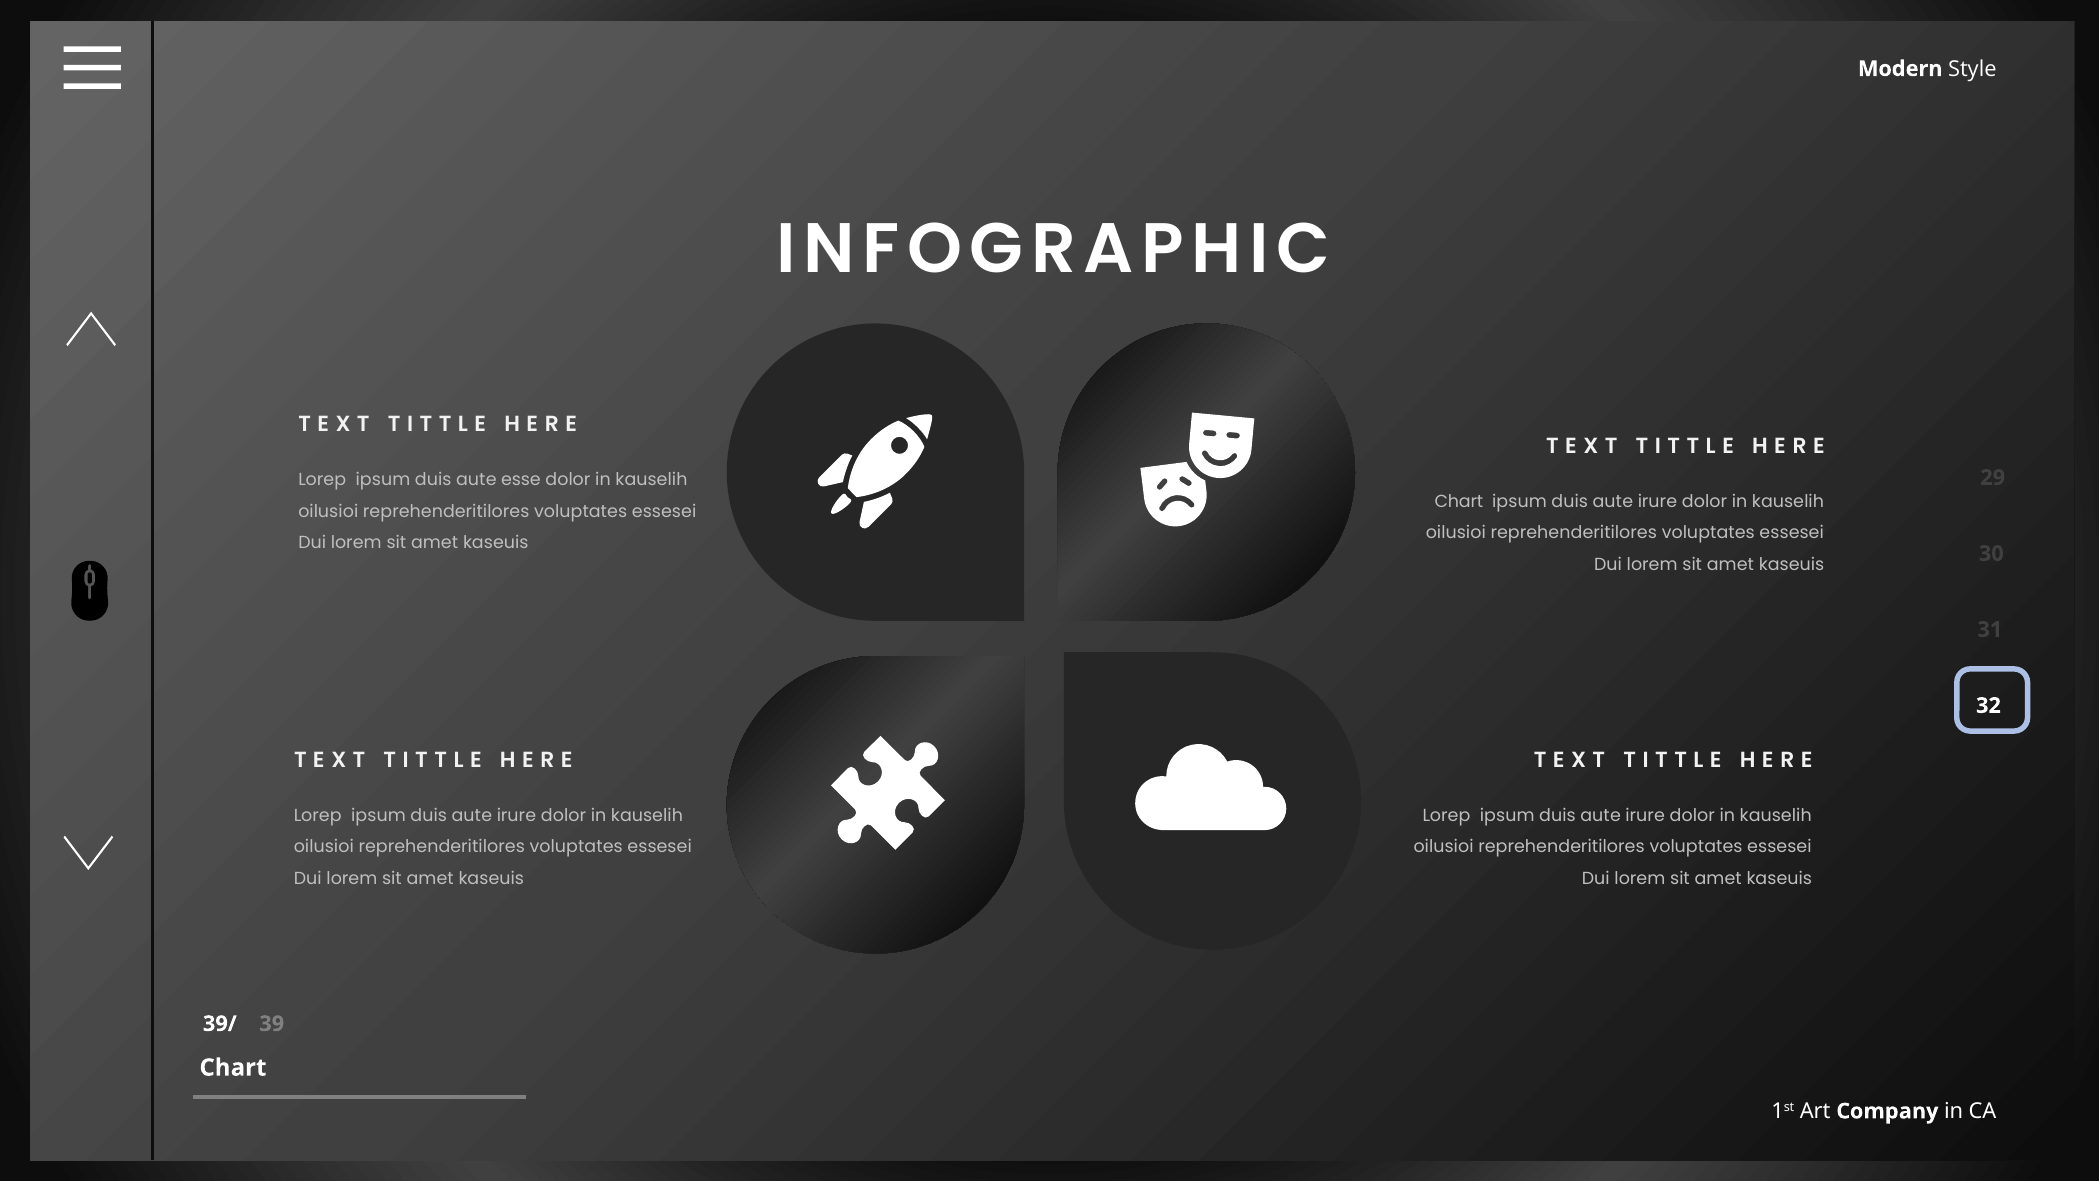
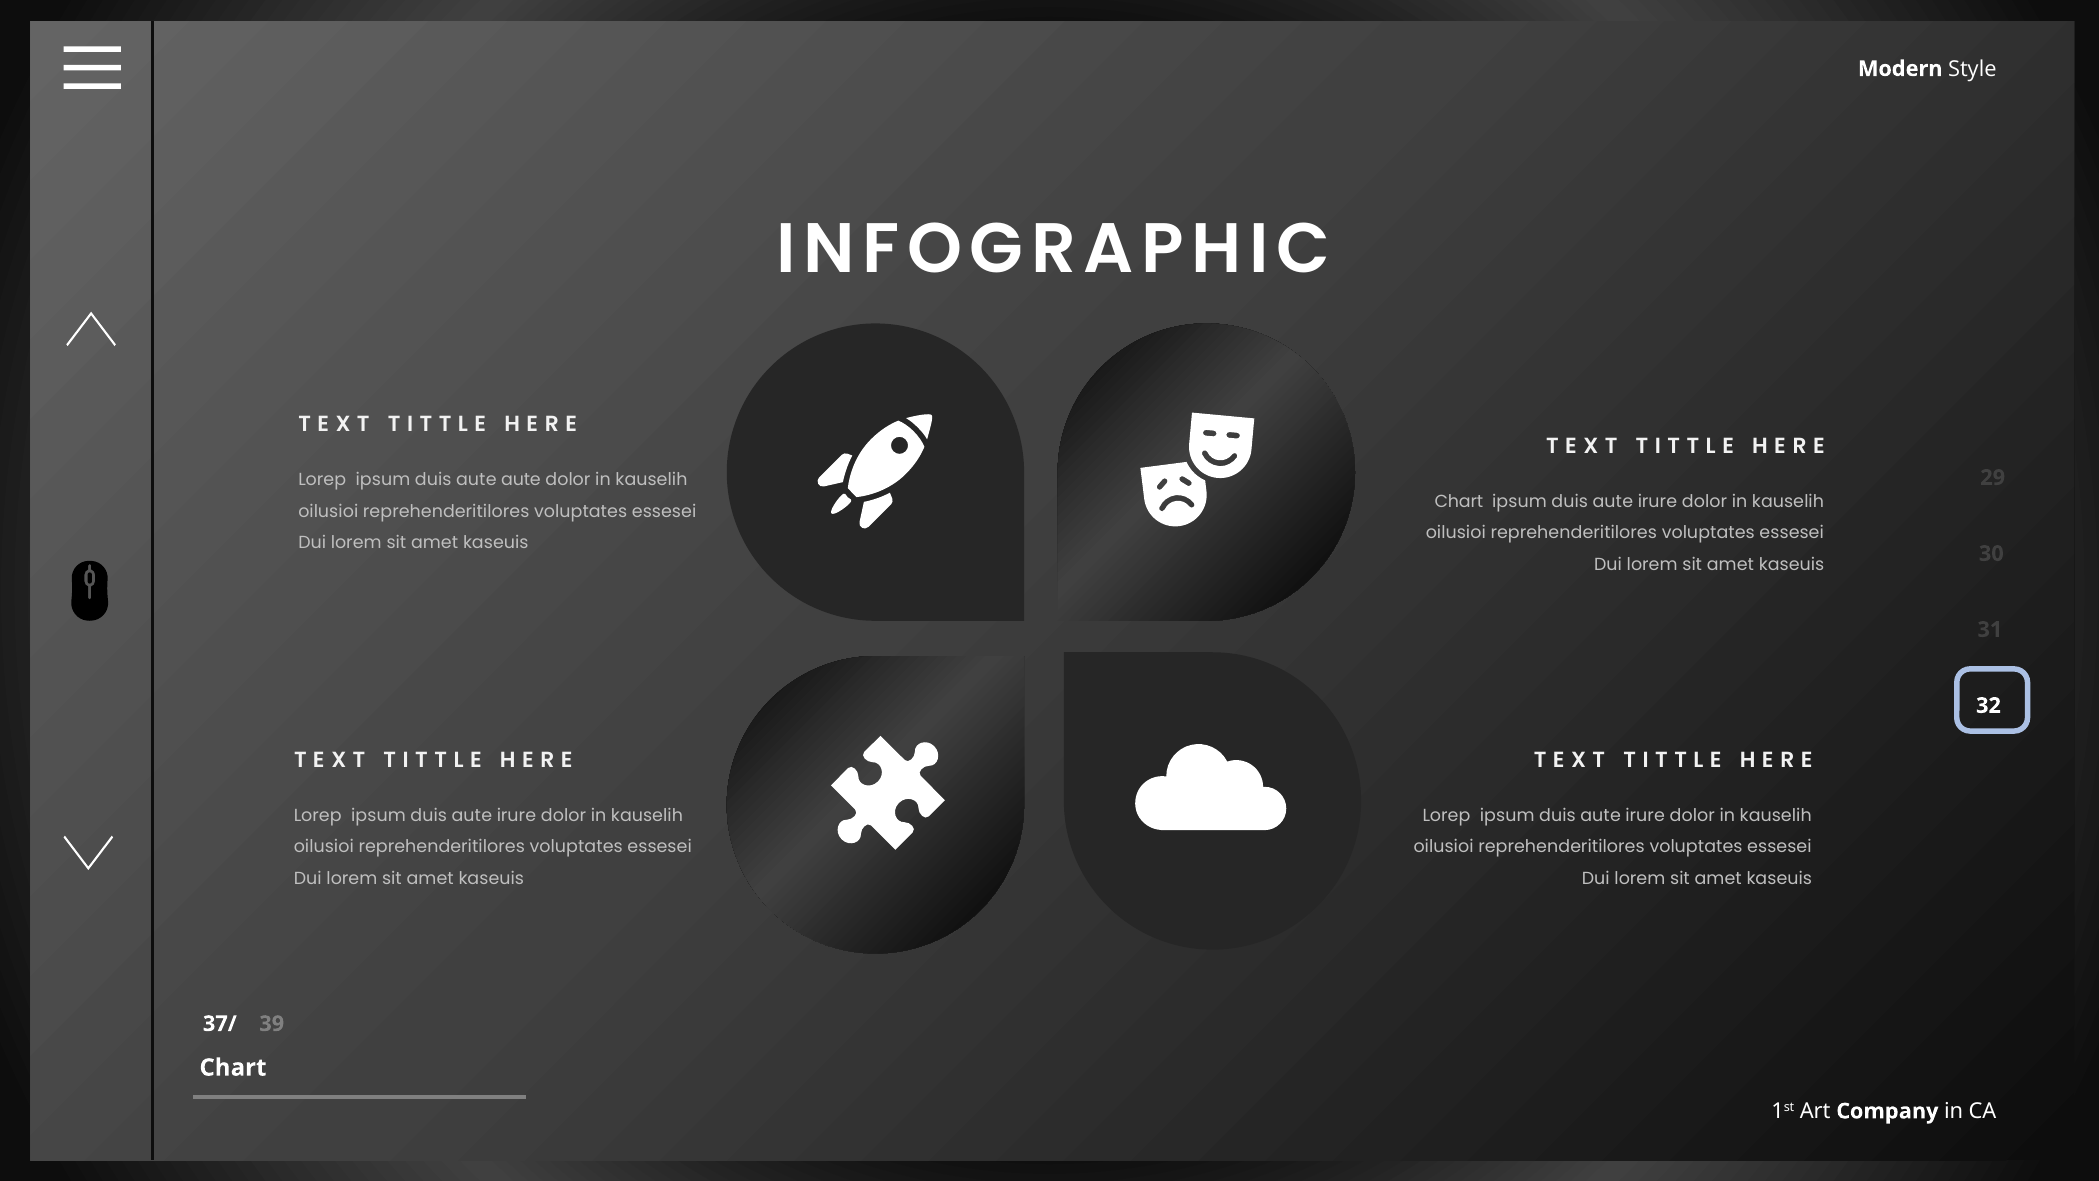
aute esse: esse -> aute (521, 480)
39/: 39/ -> 37/ (220, 1024)
